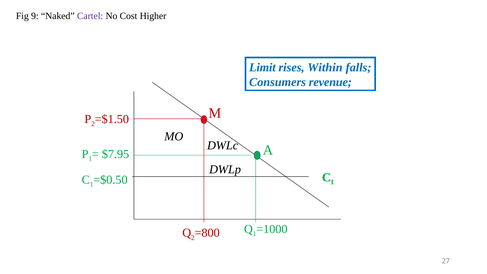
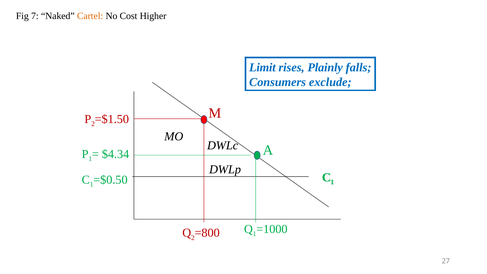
9: 9 -> 7 (35, 16)
Cartel colour: purple -> orange (90, 16)
Within: Within -> Plainly (325, 68)
revenue: revenue -> exclude (330, 82)
$7.95: $7.95 -> $4.34 (116, 154)
